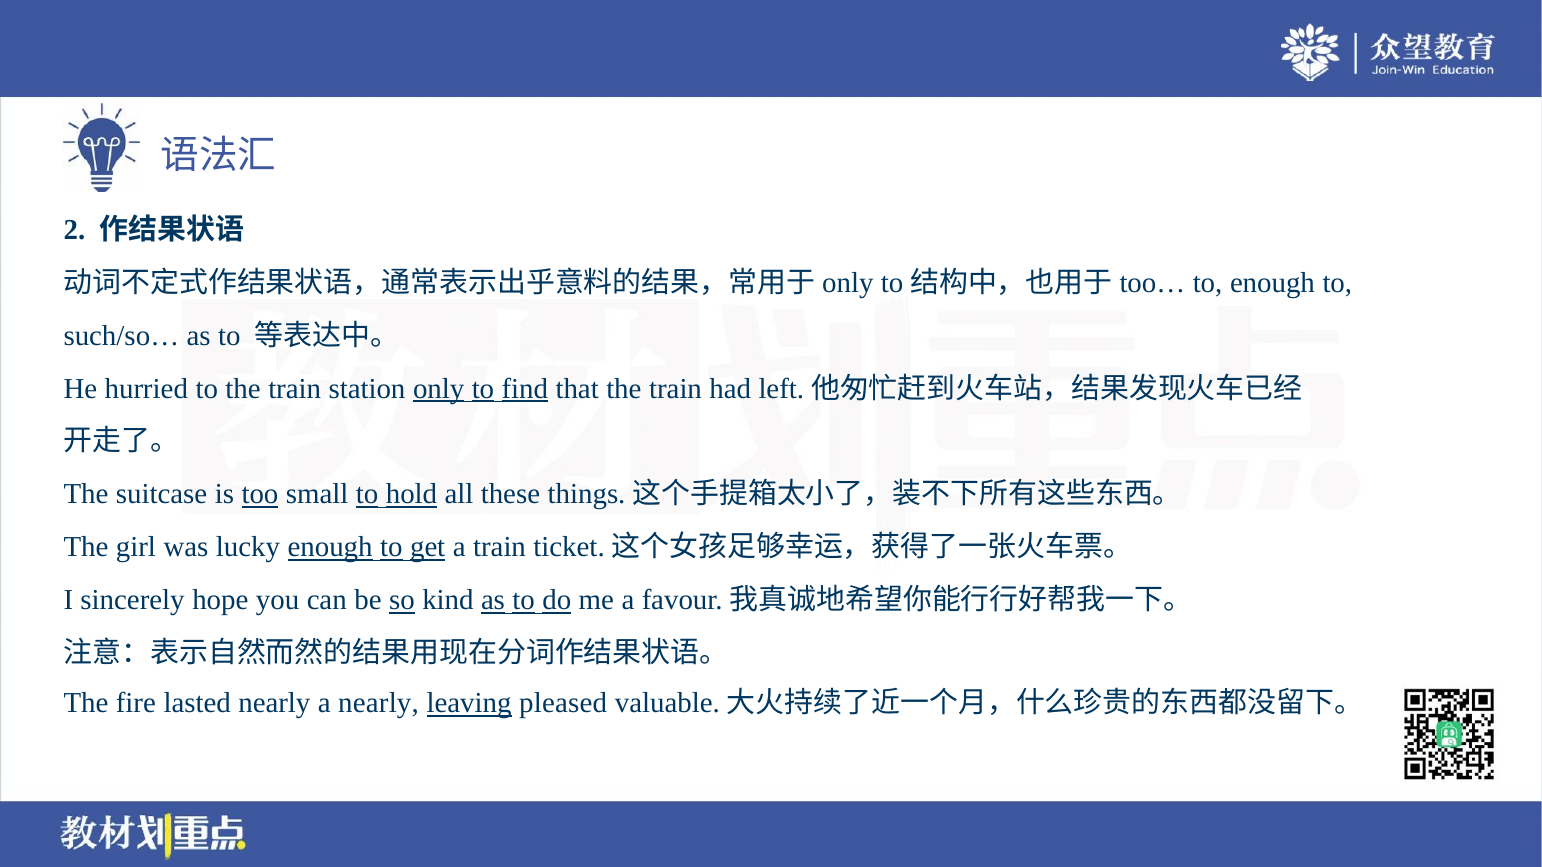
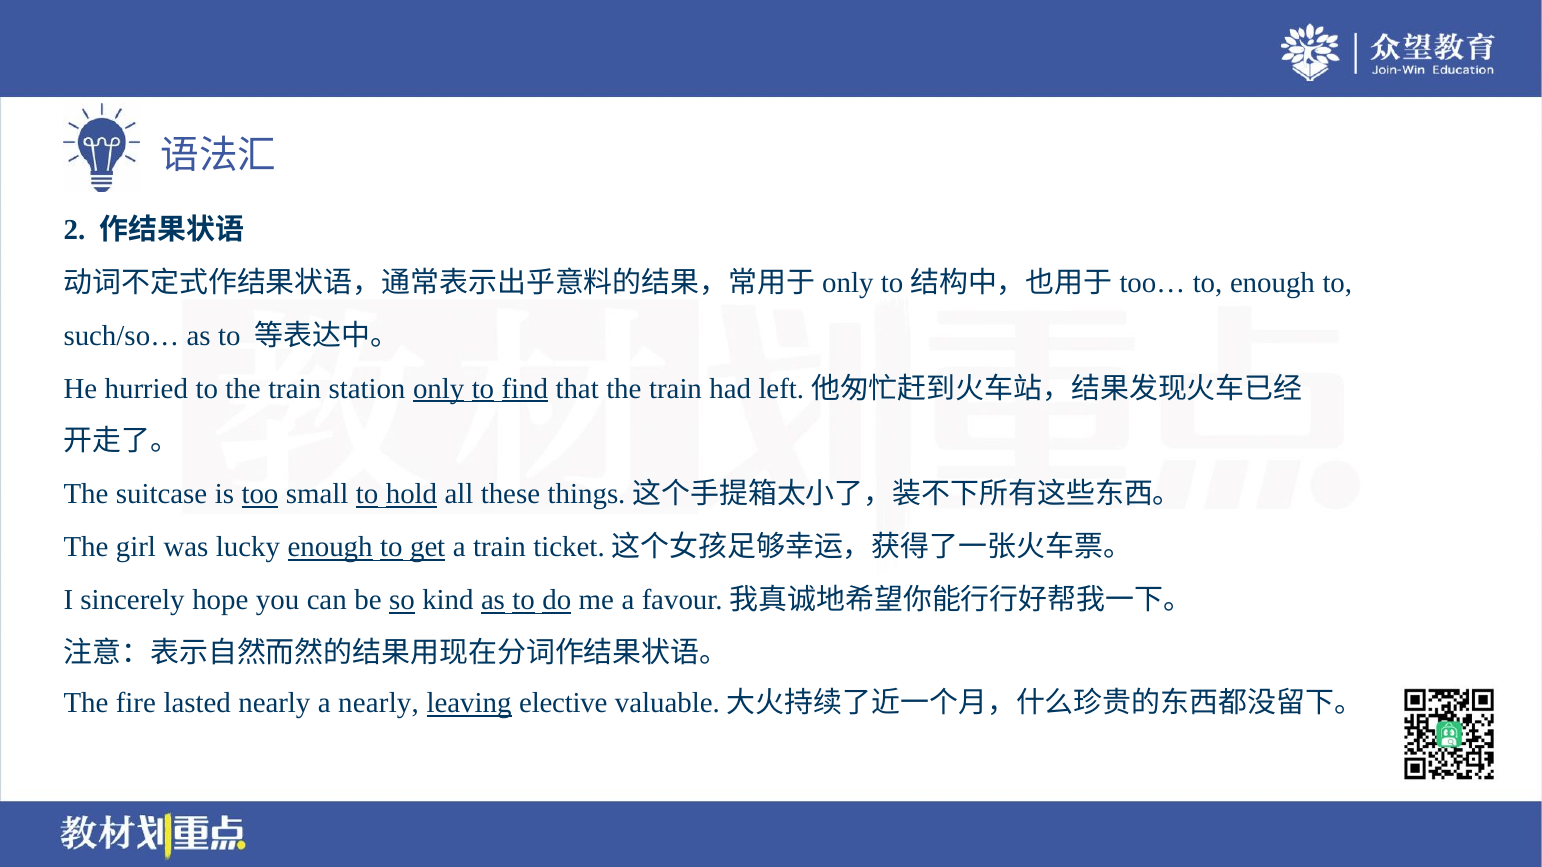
pleased: pleased -> elective (563, 703)
